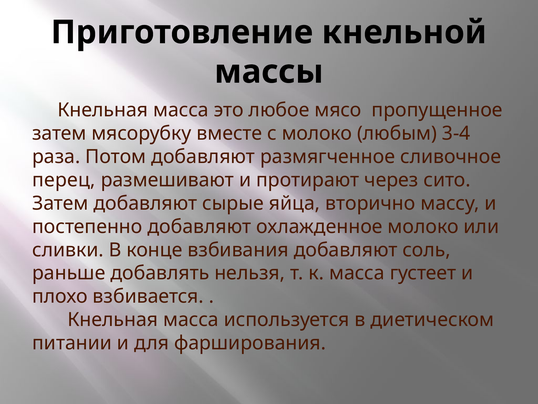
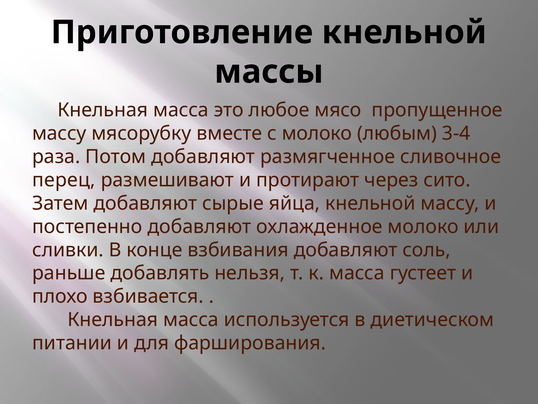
затем: затем -> массу (59, 133)
яйца вторично: вторично -> кнельной (370, 203)
